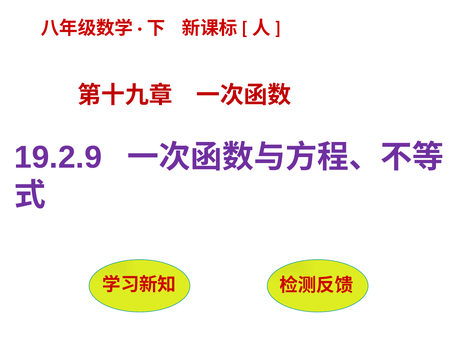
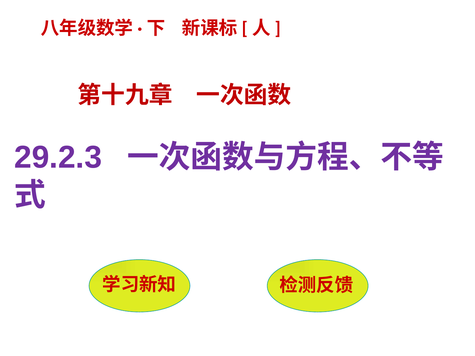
19.2.9: 19.2.9 -> 29.2.3 (58, 157)
